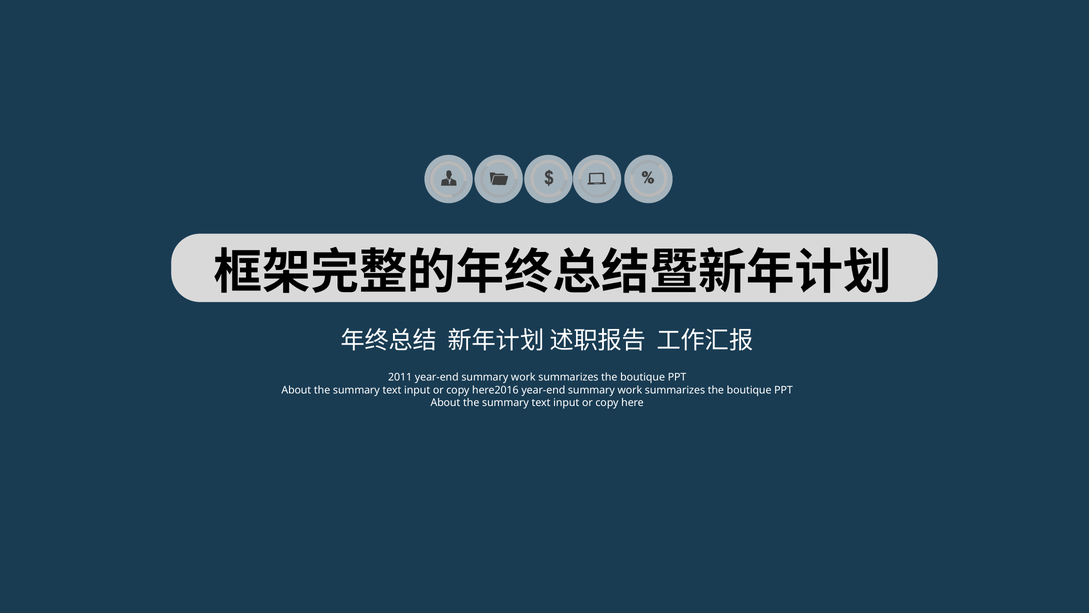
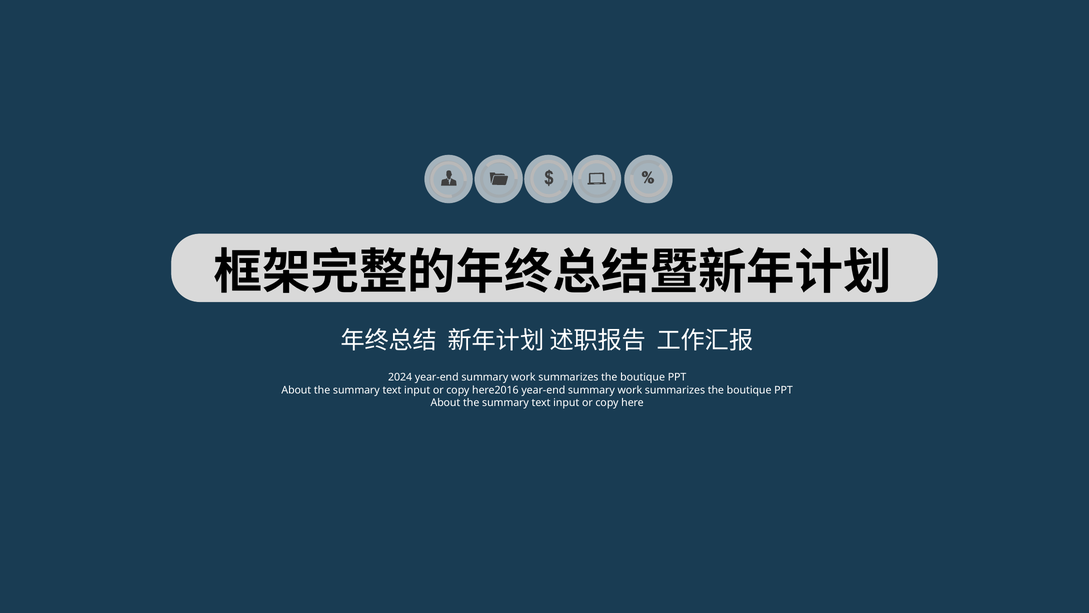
2011: 2011 -> 2024 (400, 377)
